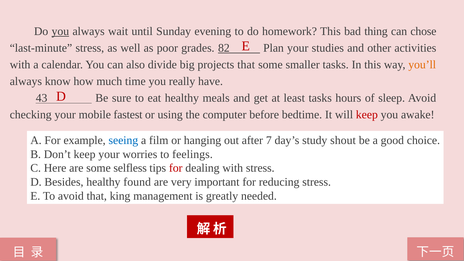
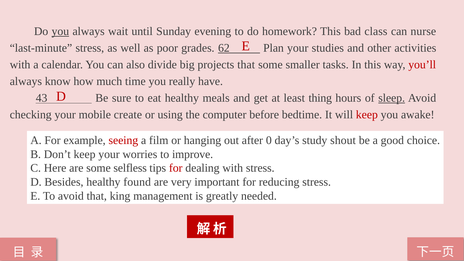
thing: thing -> class (376, 31)
chose: chose -> nurse (423, 31)
82: 82 -> 62 (224, 48)
you’ll colour: orange -> red (422, 65)
least tasks: tasks -> thing (320, 98)
sleep underline: none -> present (392, 98)
fastest: fastest -> create (128, 115)
seeing colour: blue -> red (123, 140)
7: 7 -> 0 (269, 140)
feelings: feelings -> improve (193, 154)
